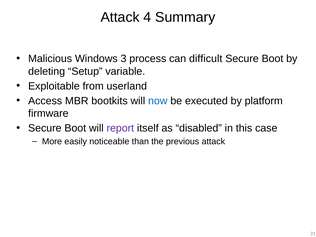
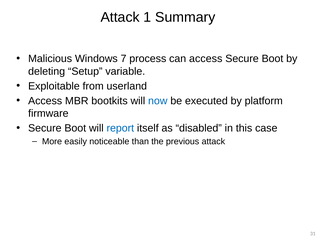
4: 4 -> 1 (147, 17)
3: 3 -> 7 (124, 59)
can difficult: difficult -> access (206, 59)
report colour: purple -> blue (120, 128)
